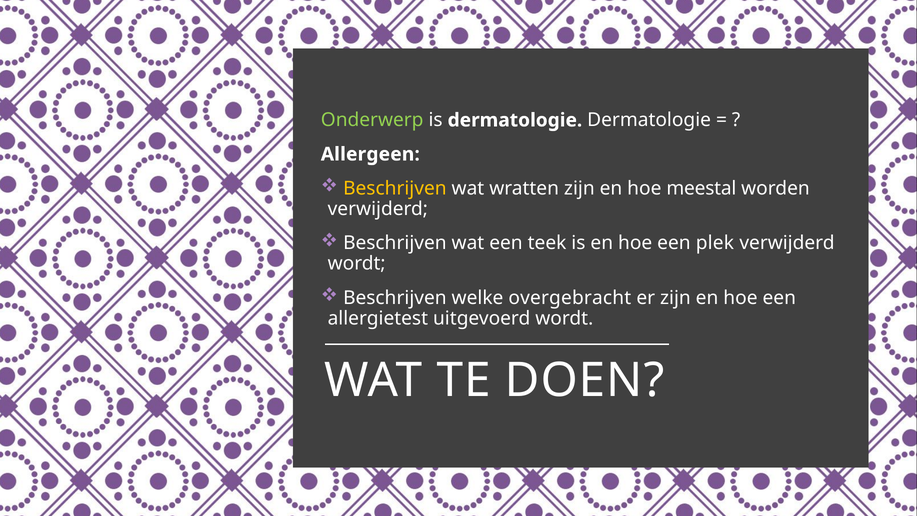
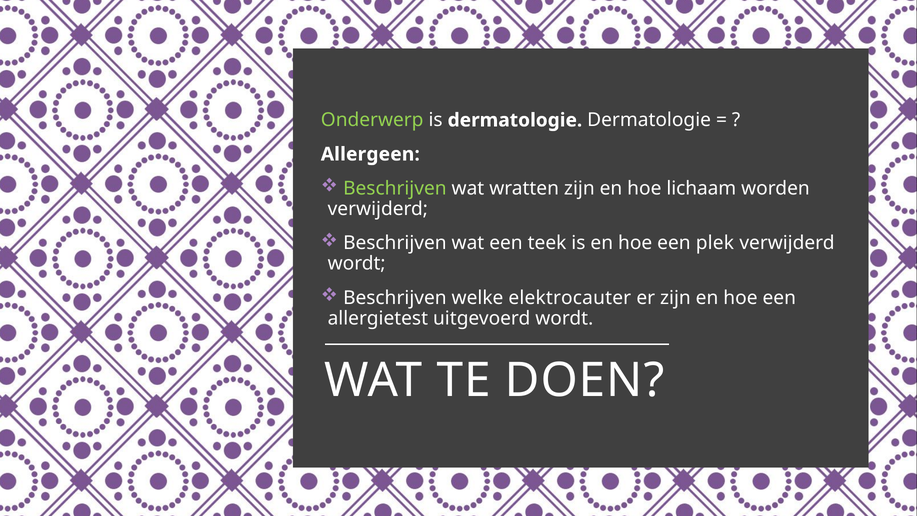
Beschrijven colour: yellow -> light green (395, 188)
meestal: meestal -> lichaam (701, 188)
overgebracht: overgebracht -> elektrocauter (570, 298)
